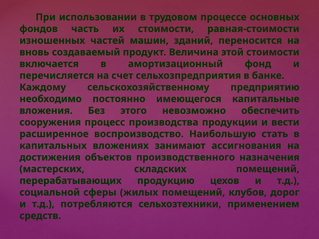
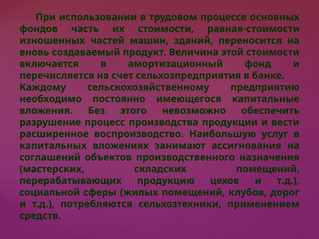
сооружения: сооружения -> разрушение (50, 122)
стать: стать -> услуг (275, 134)
достижения: достижения -> соглашений (50, 157)
